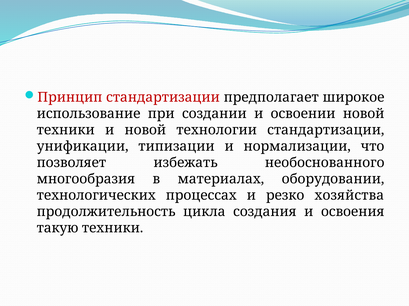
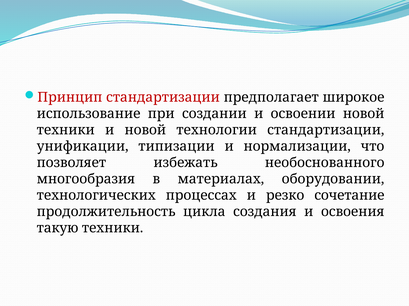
хозяйства: хозяйства -> сочетание (349, 196)
